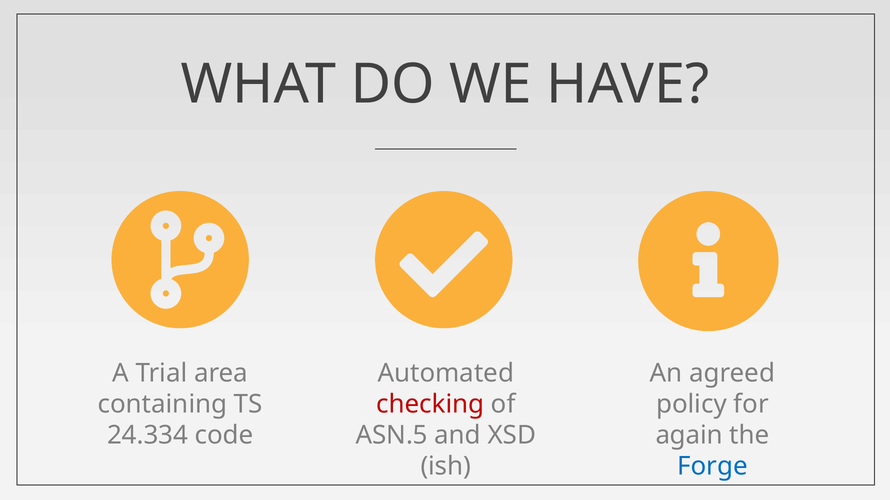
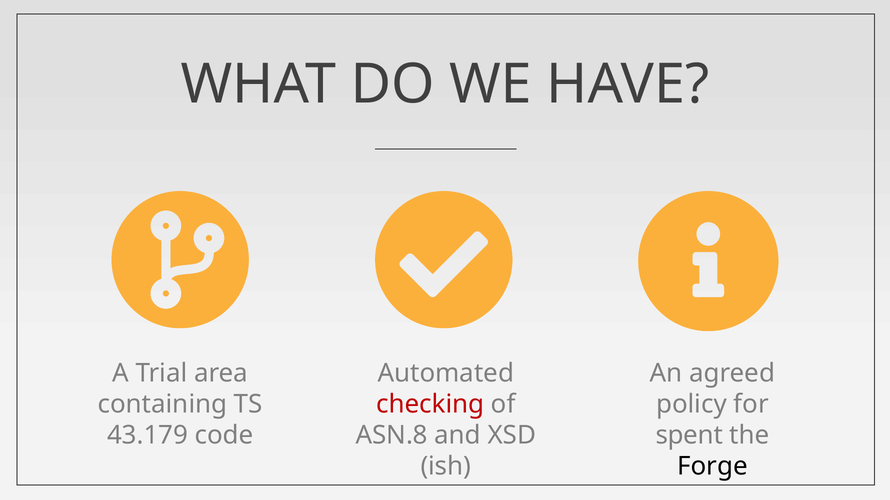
24.334: 24.334 -> 43.179 (148, 436)
ASN.5: ASN.5 -> ASN.8 (392, 436)
again: again -> spent (689, 436)
Forge colour: blue -> black (713, 467)
